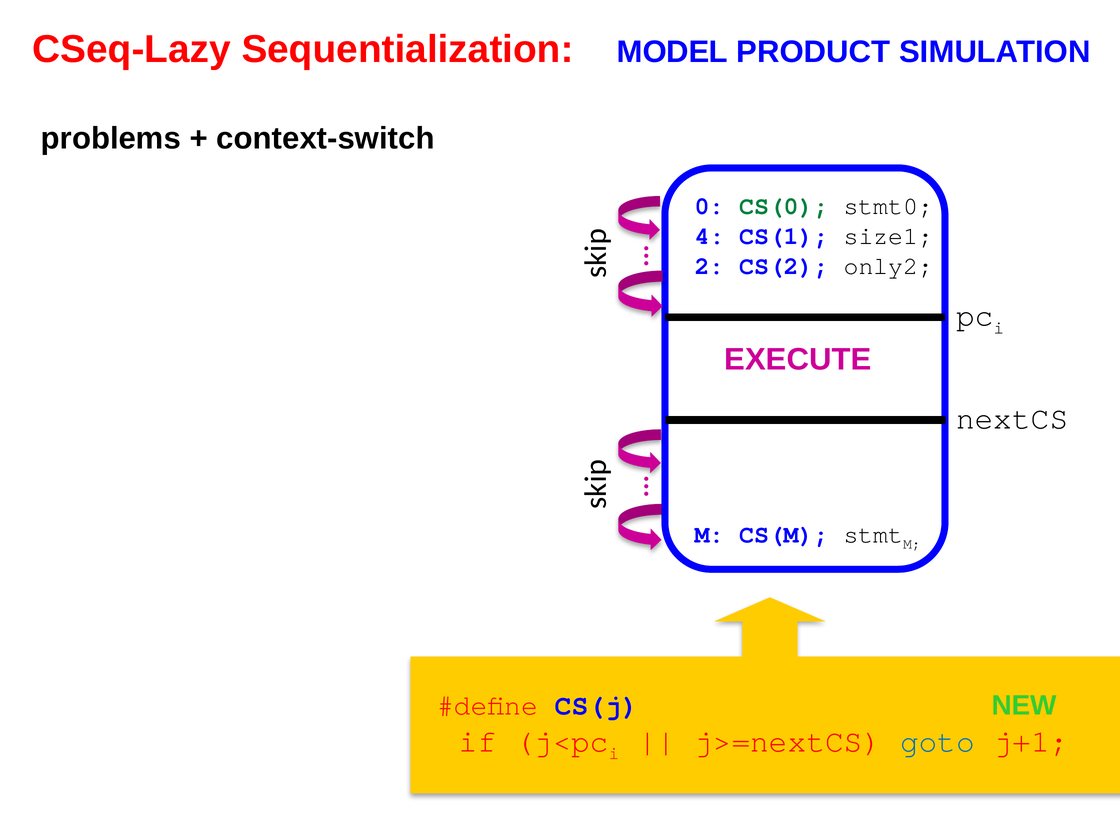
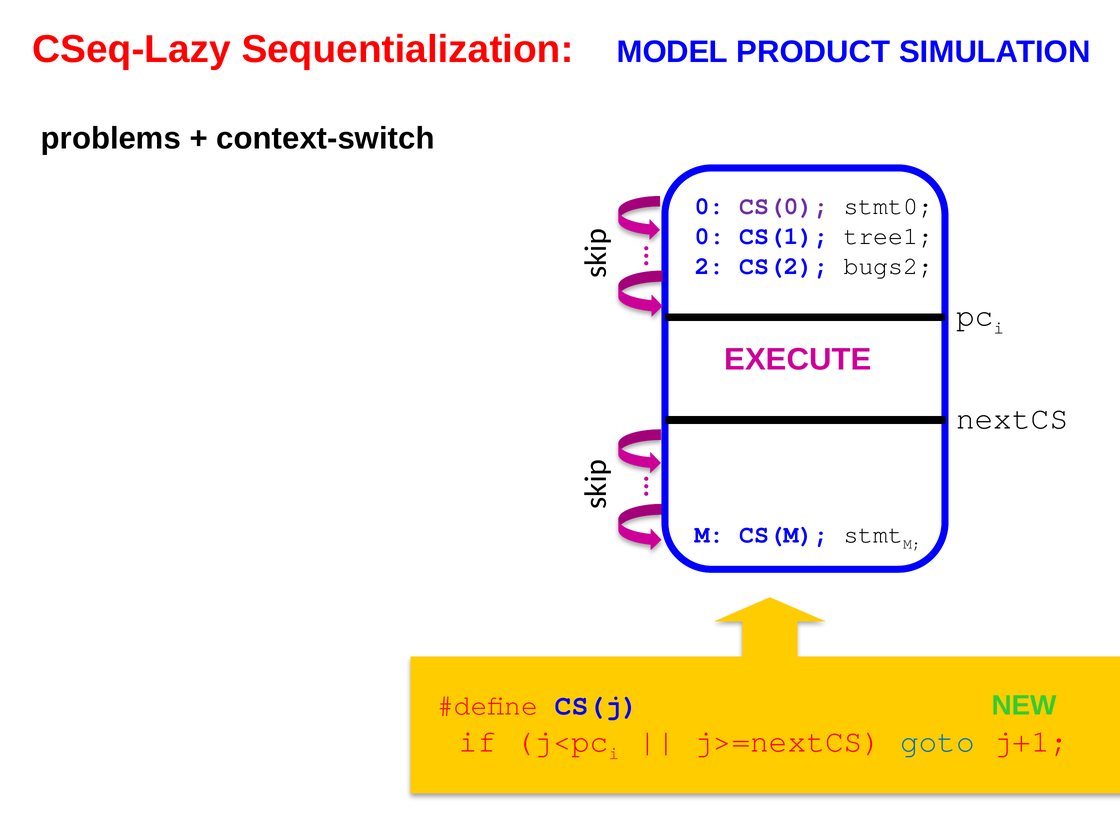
CS(0 colour: green -> purple (784, 206)
4: 4 -> 0 (710, 236)
size1: size1 -> tree1 (888, 236)
only2: only2 -> bugs2 (888, 266)
